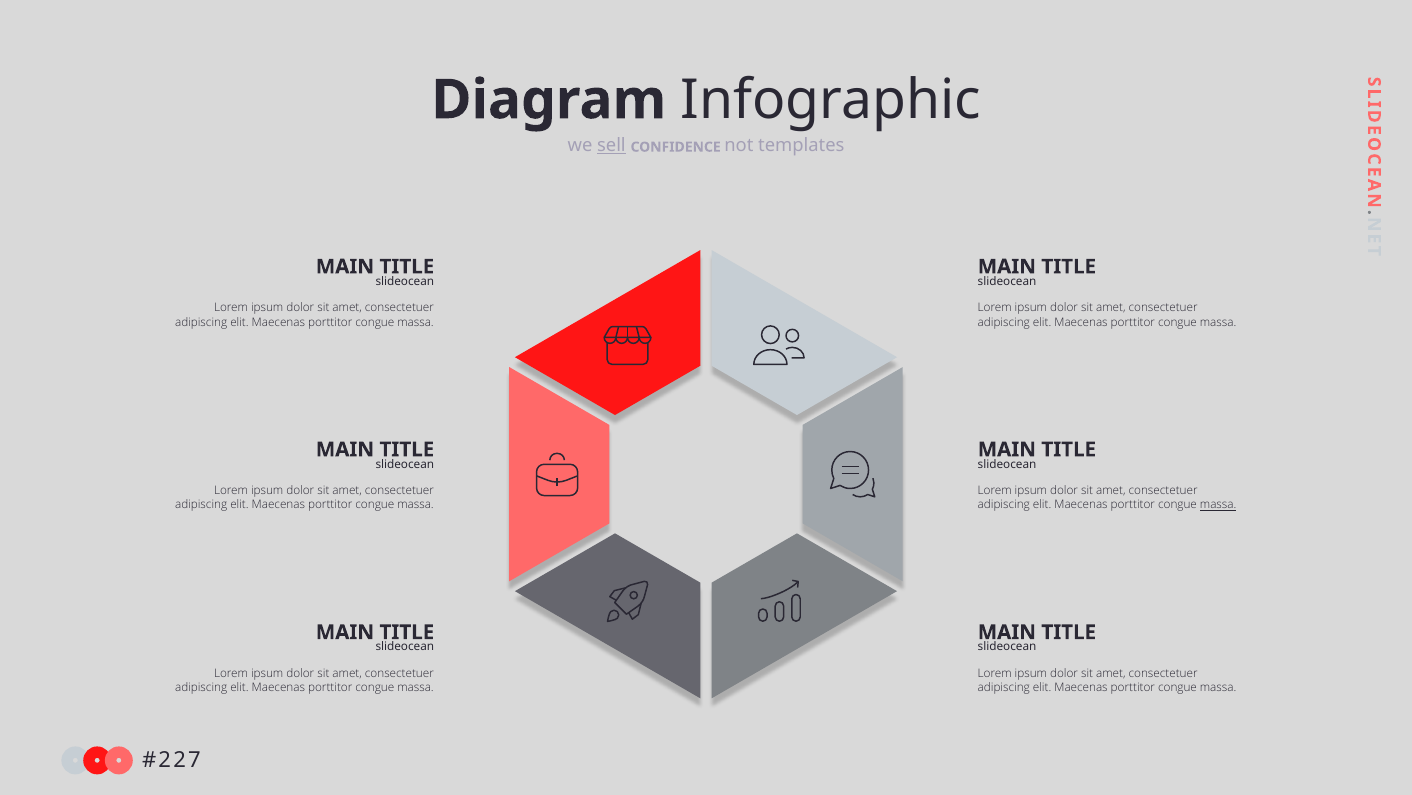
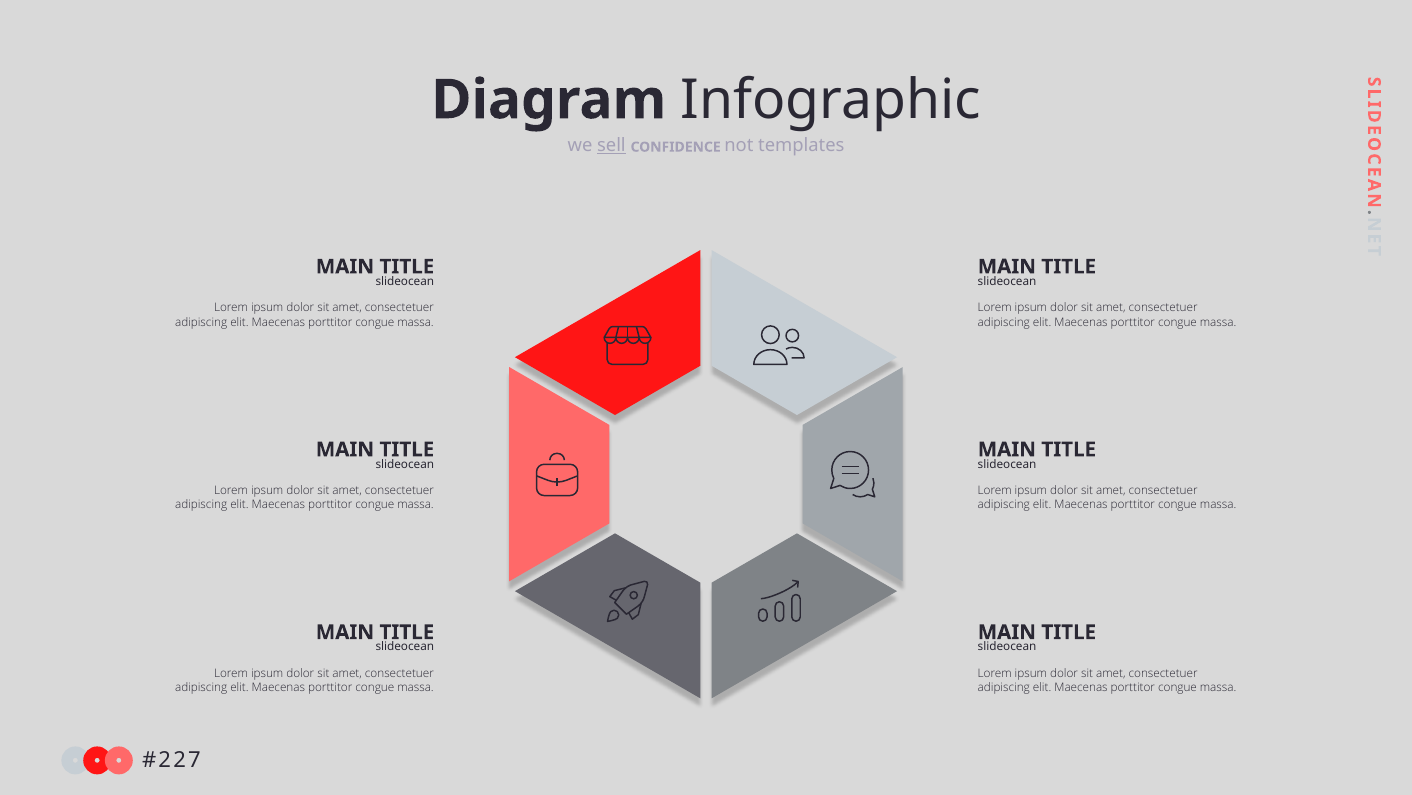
massa underline: present -> none (1218, 505)
